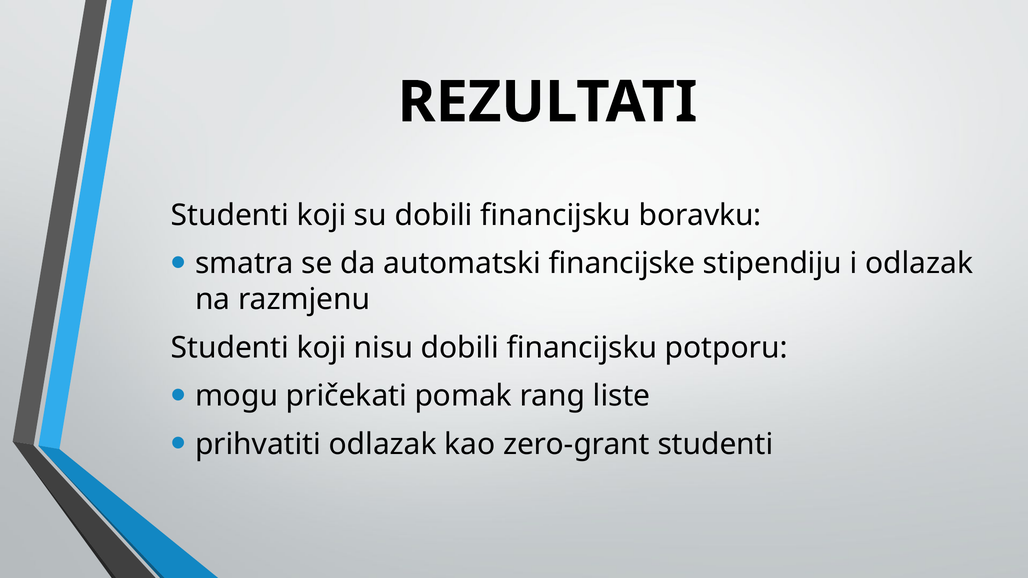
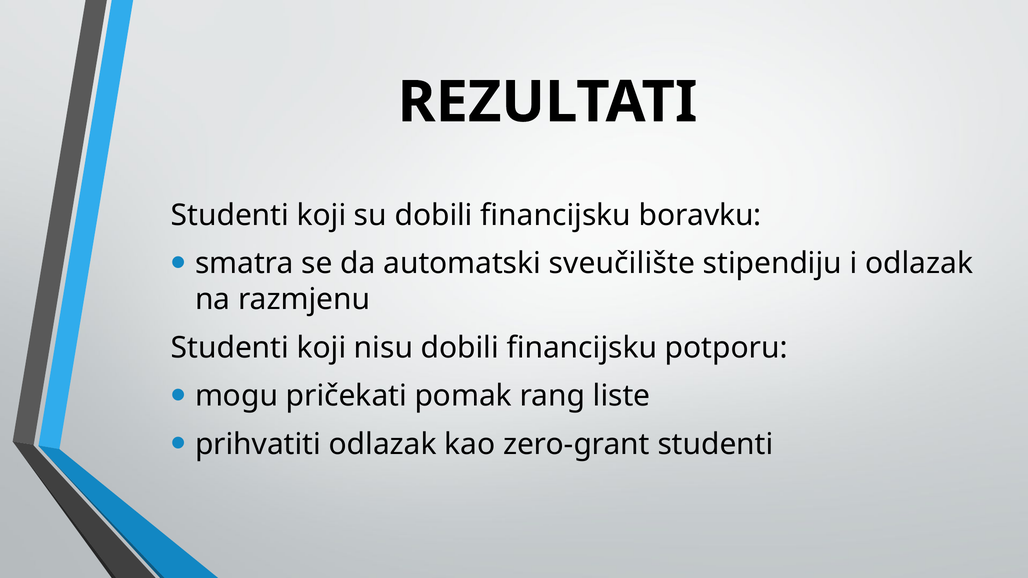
financijske: financijske -> sveučilište (622, 264)
